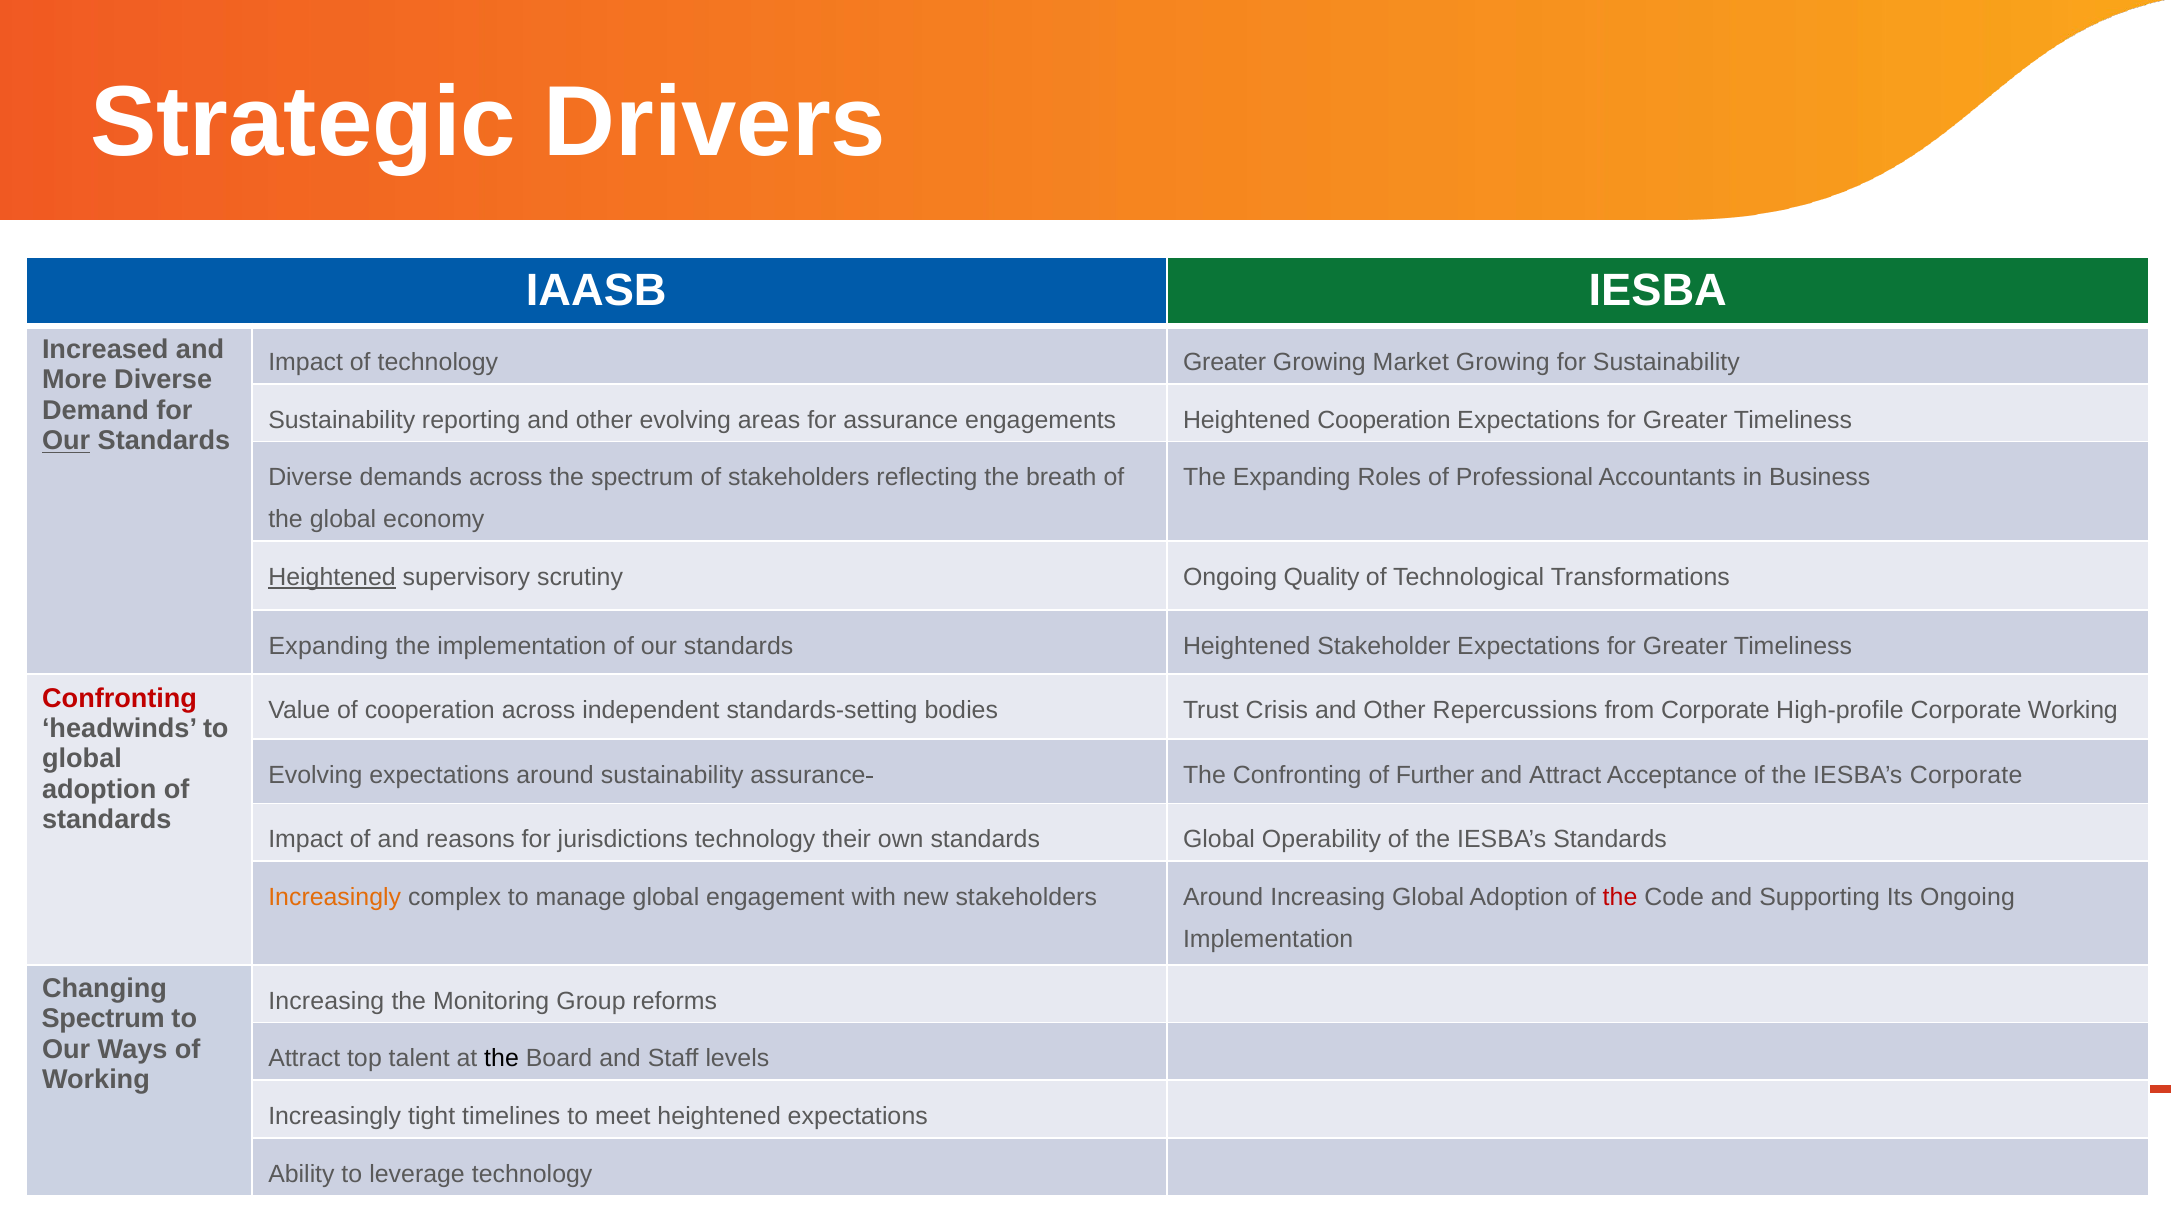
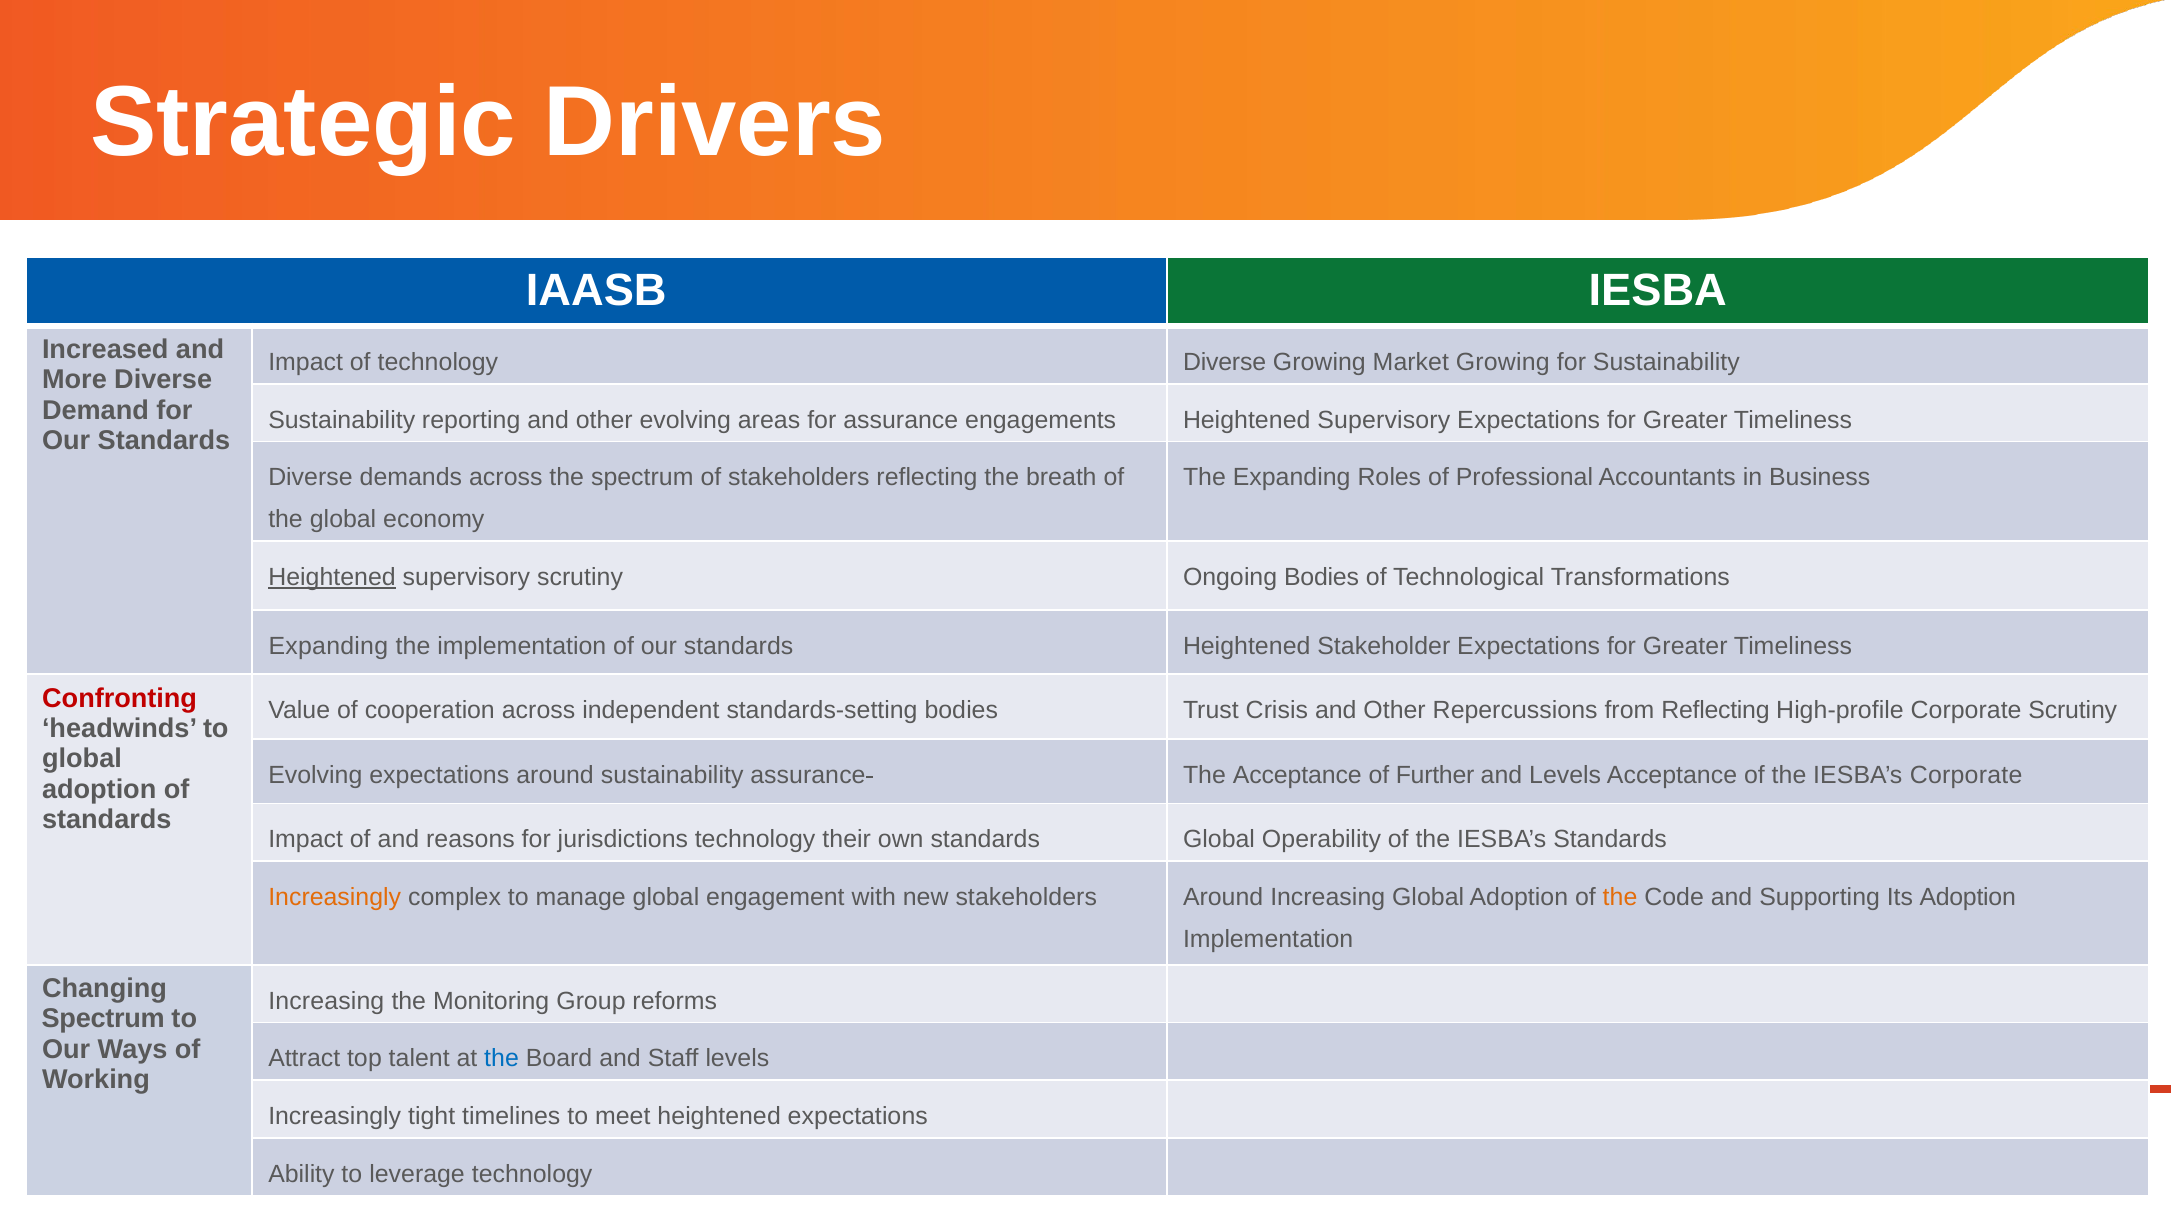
technology Greater: Greater -> Diverse (1225, 362)
engagements Heightened Cooperation: Cooperation -> Supervisory (1384, 420)
Our underline: present -> none (66, 441)
Ongoing Quality: Quality -> Bodies (1322, 577)
from Corporate: Corporate -> Reflecting (1715, 711)
Corporate Working: Working -> Scrutiny (2073, 711)
The Confronting: Confronting -> Acceptance (1297, 775)
and Attract: Attract -> Levels (1565, 775)
the colour: red -> orange (1620, 898)
Its Ongoing: Ongoing -> Adoption (1968, 898)
the colour: black -> blue (502, 1059)
